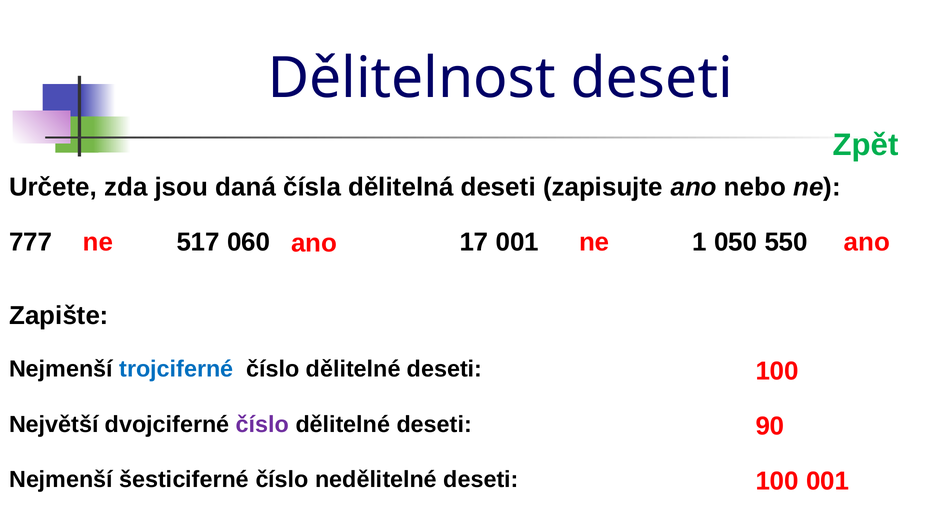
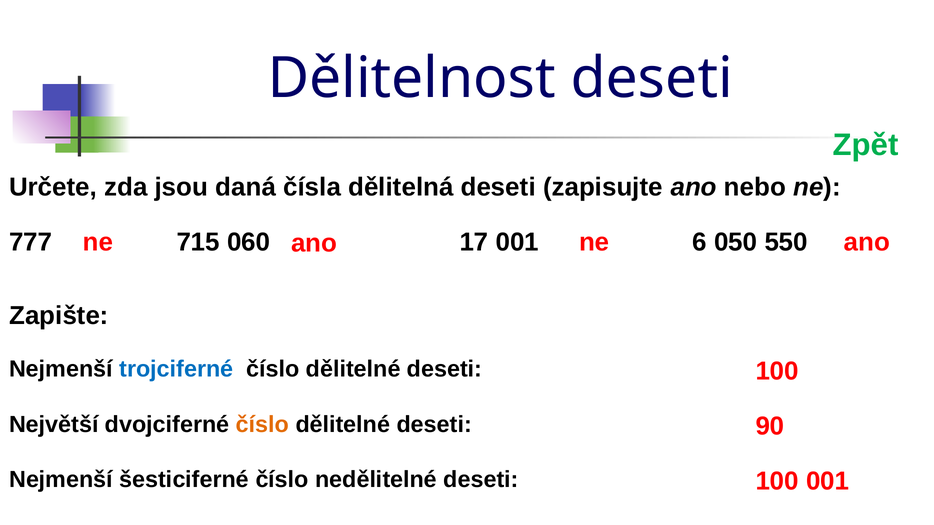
517: 517 -> 715 (198, 243)
1: 1 -> 6 (700, 243)
číslo colour: purple -> orange (262, 425)
